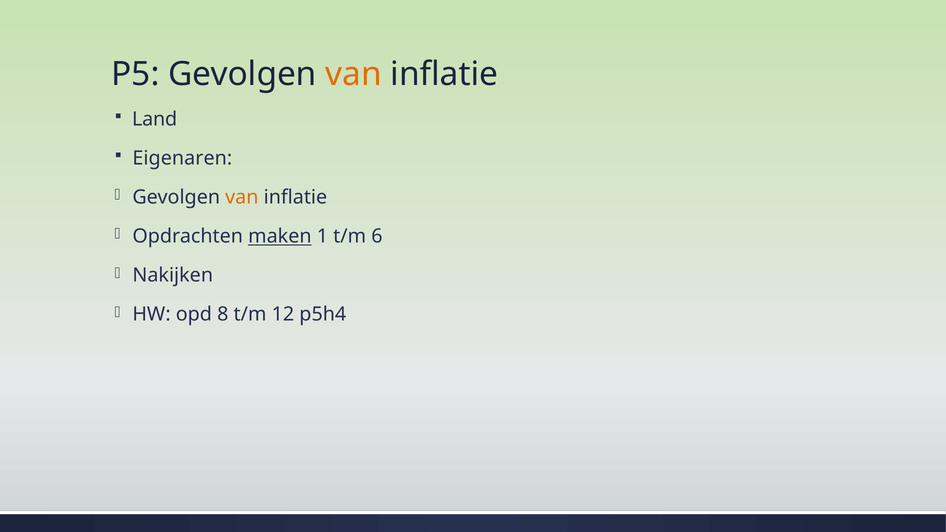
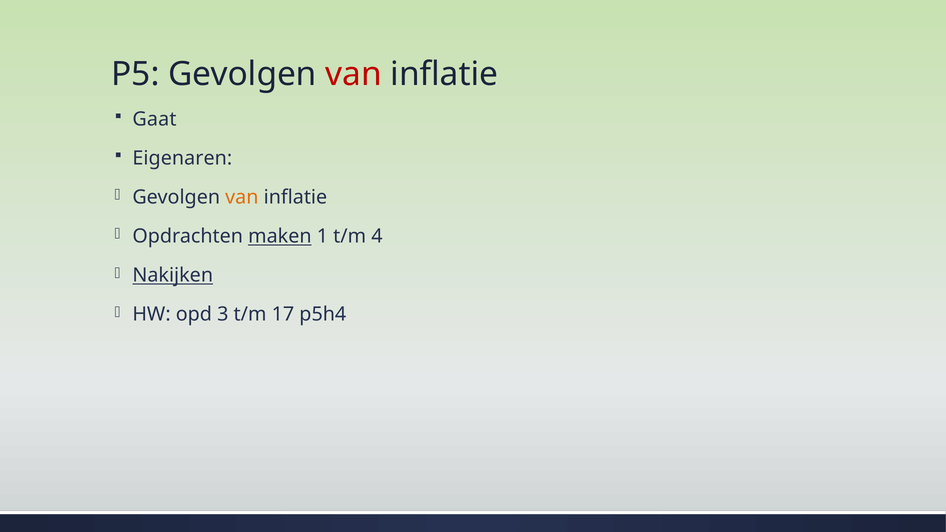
van colour: orange -> red (354, 74)
Land: Land -> Gaat (154, 119)
6: 6 -> 4 (377, 236)
Nakijken underline: none -> present (173, 275)
8: 8 -> 3 (223, 314)
12: 12 -> 17 (283, 314)
